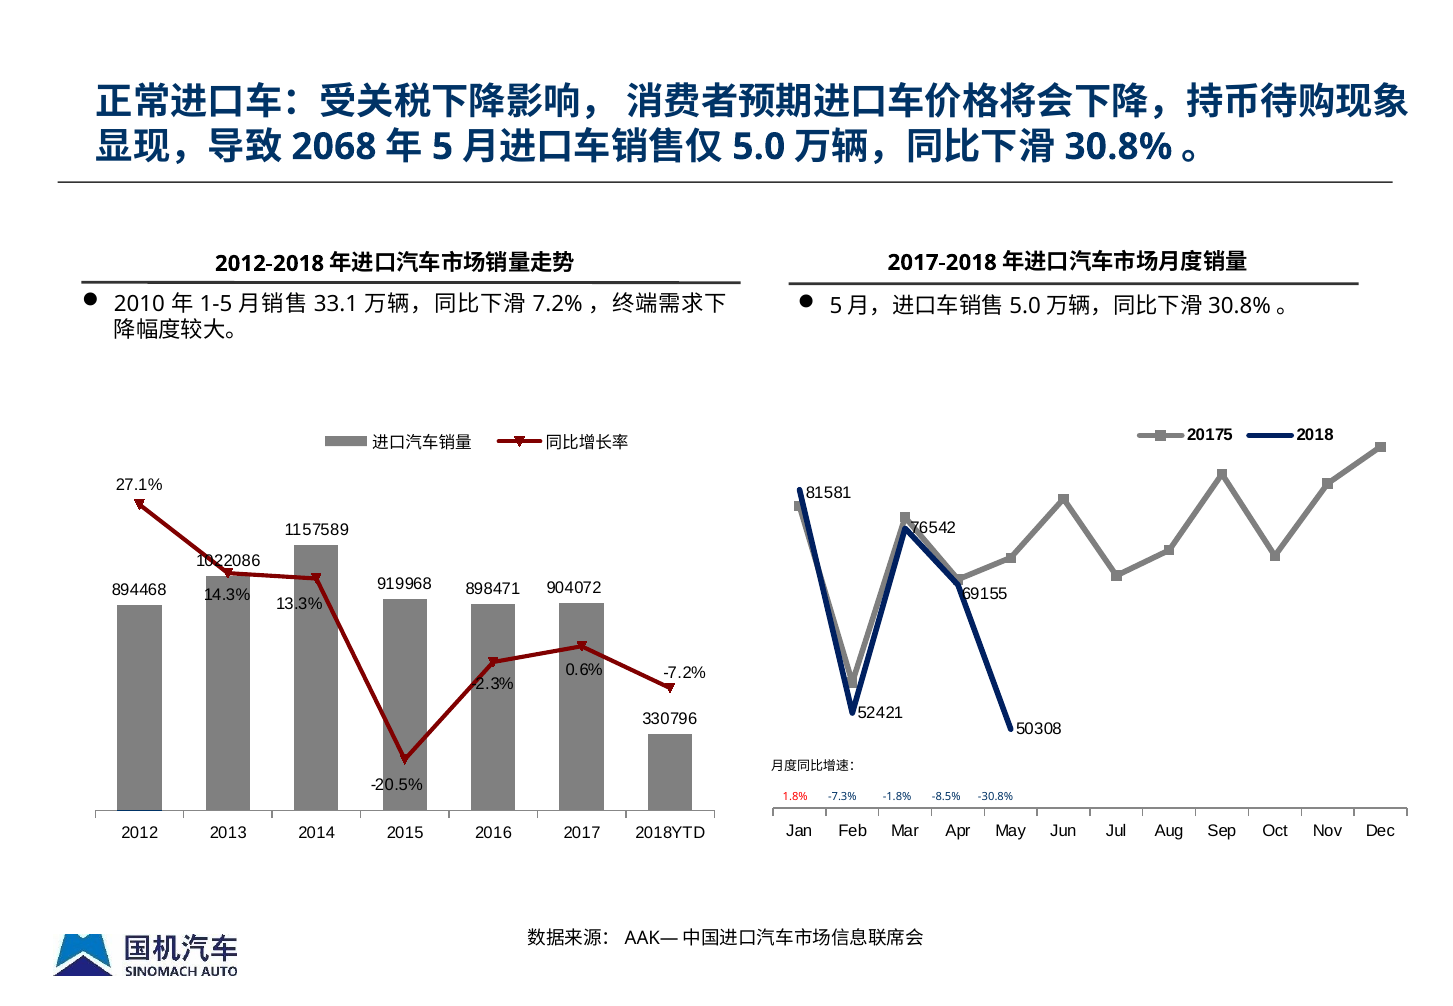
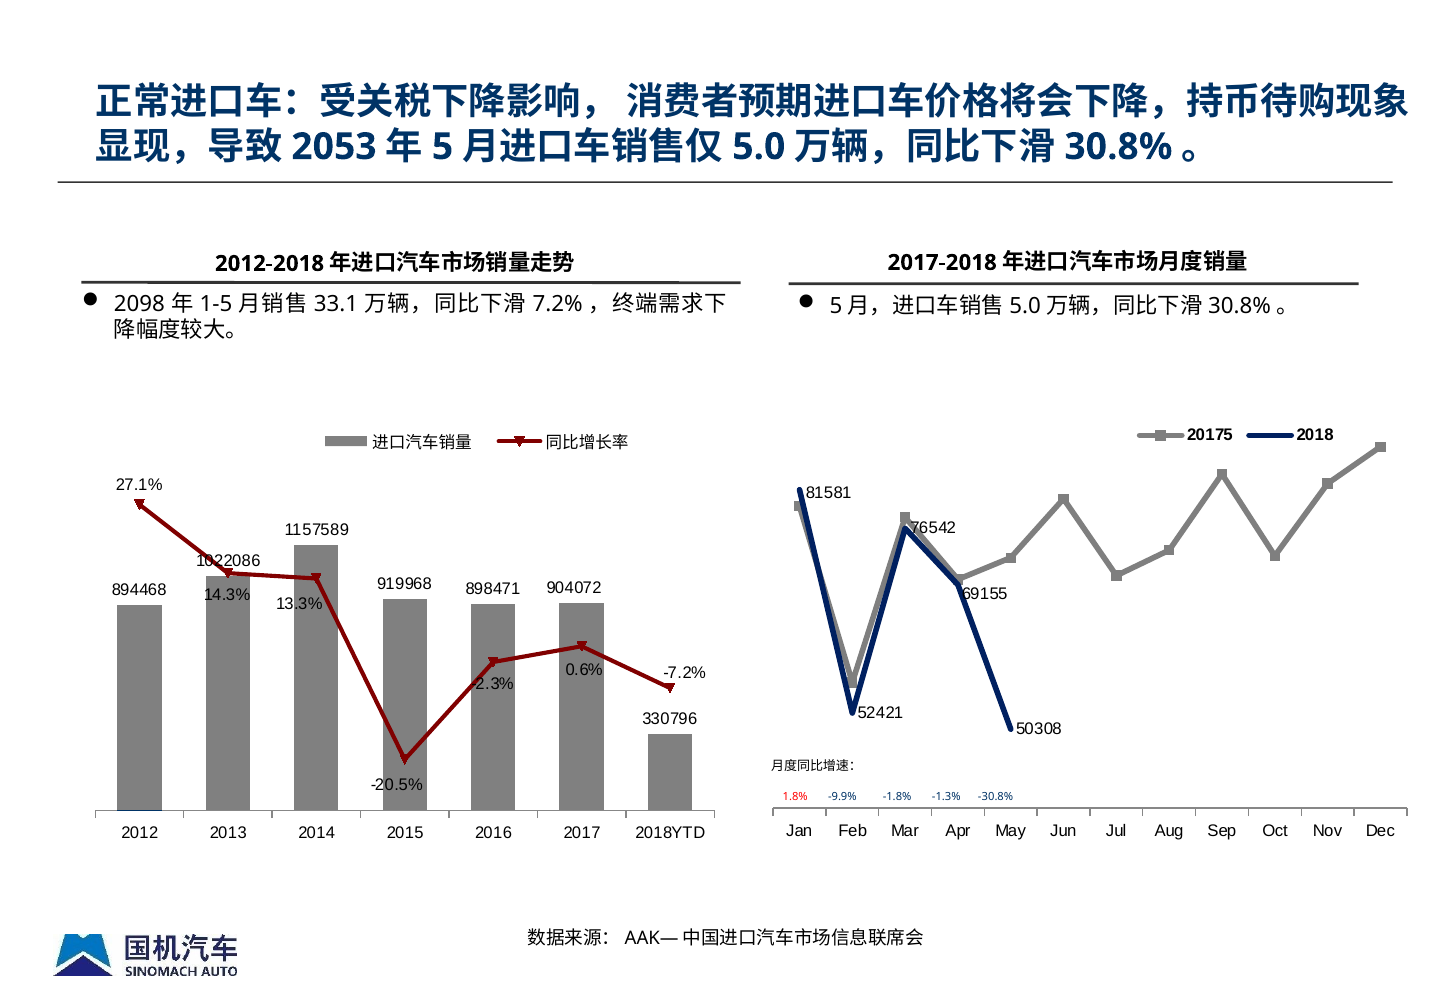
2068: 2068 -> 2053 (334, 147)
2010: 2010 -> 2098 (139, 304)
-7.3%: -7.3% -> -9.9% (842, 796)
-8.5%: -8.5% -> -1.3% (946, 796)
